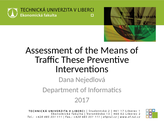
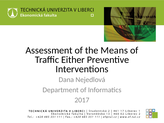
These: These -> Either (73, 60)
